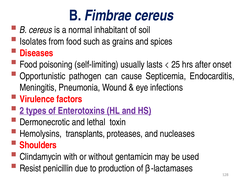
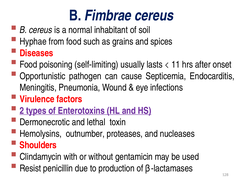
Isolates: Isolates -> Hyphae (33, 41)
25: 25 -> 11 (176, 64)
transplants: transplants -> outnumber (85, 133)
